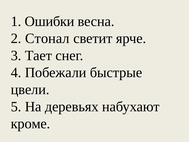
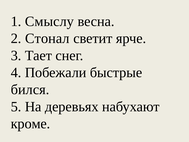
Ошибки: Ошибки -> Смыслу (49, 21)
цвели: цвели -> бился (30, 89)
